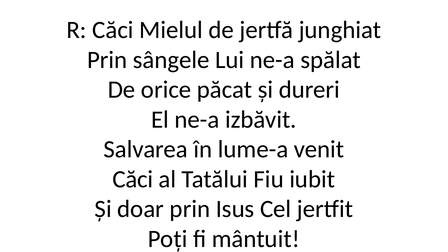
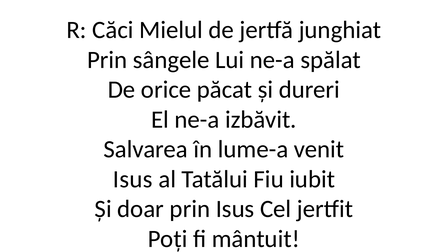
Căci: Căci -> Isus (133, 179)
